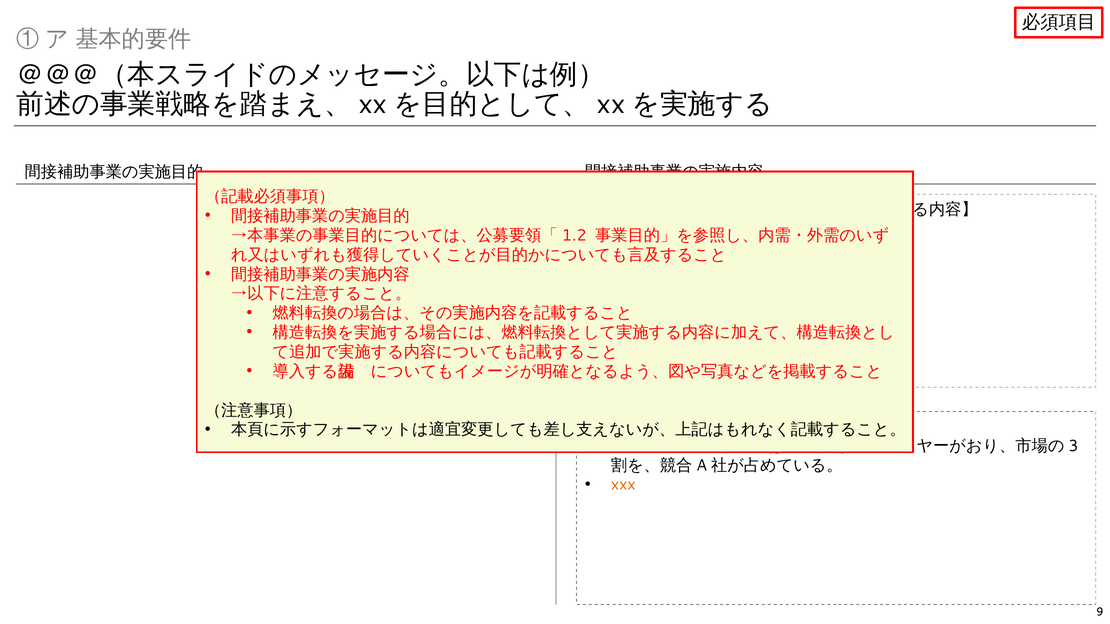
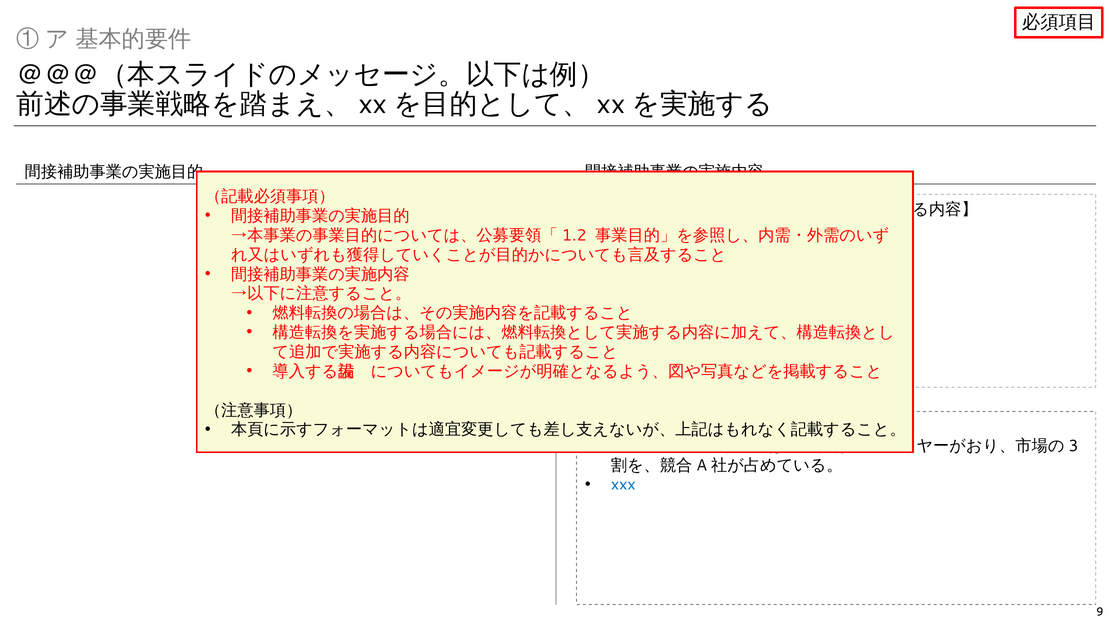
xxx colour: orange -> blue (623, 485)
